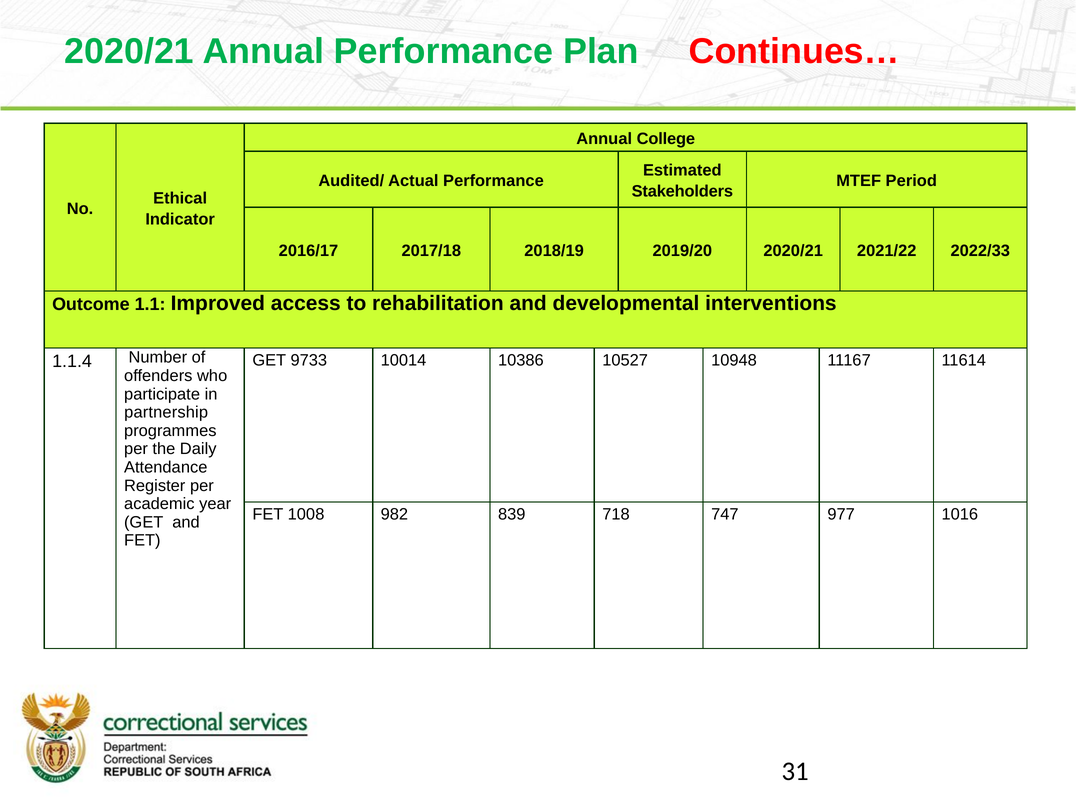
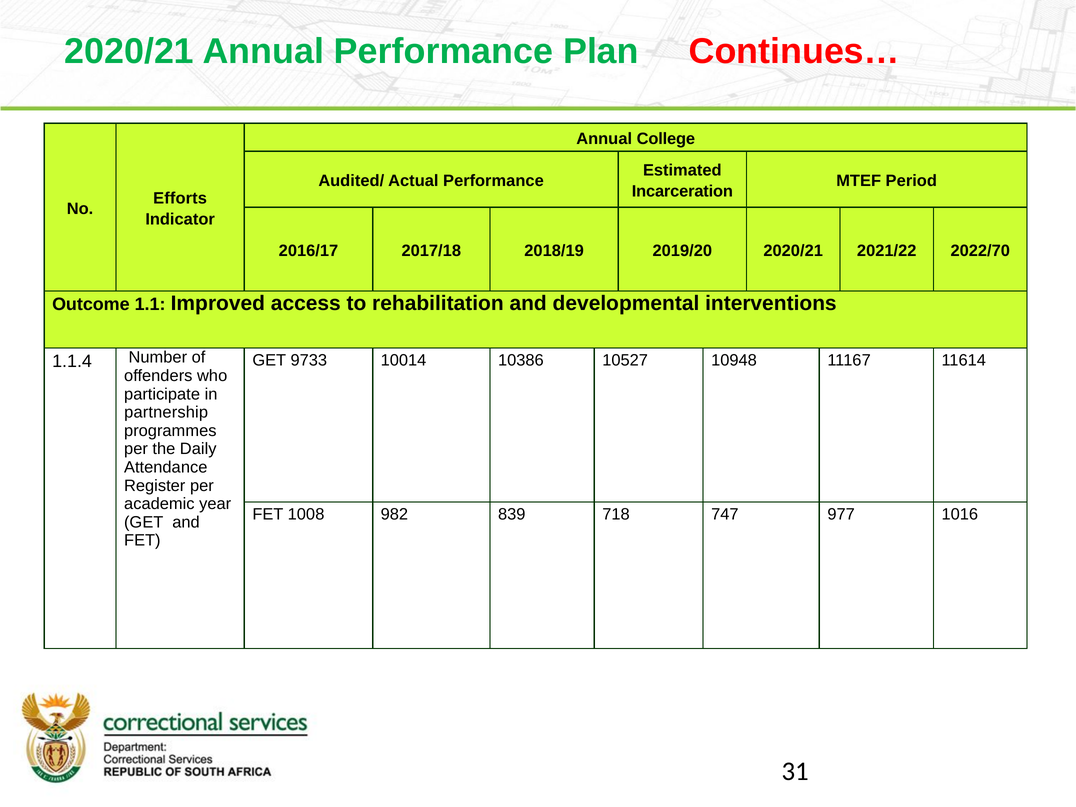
Stakeholders: Stakeholders -> Incarceration (682, 191)
Ethical: Ethical -> Efforts (180, 198)
2022/33: 2022/33 -> 2022/70 (980, 251)
